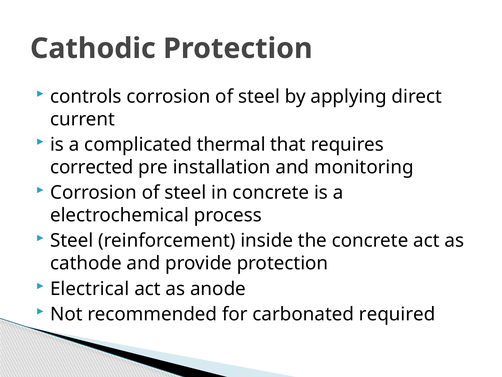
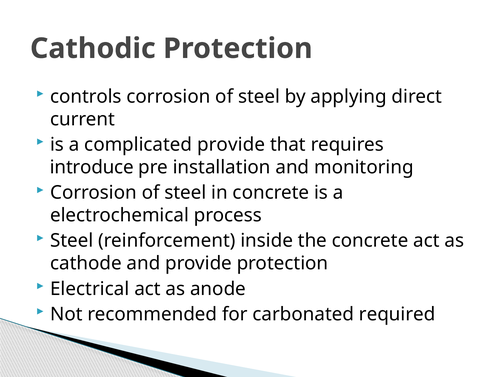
complicated thermal: thermal -> provide (231, 144)
corrected: corrected -> introduce (92, 167)
